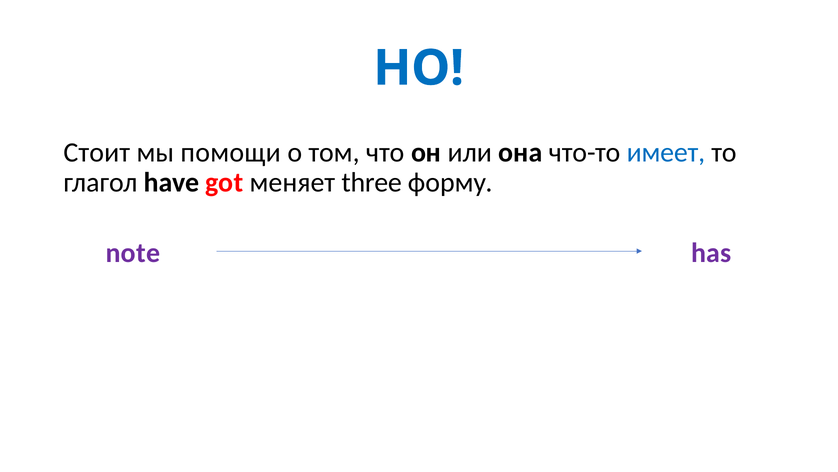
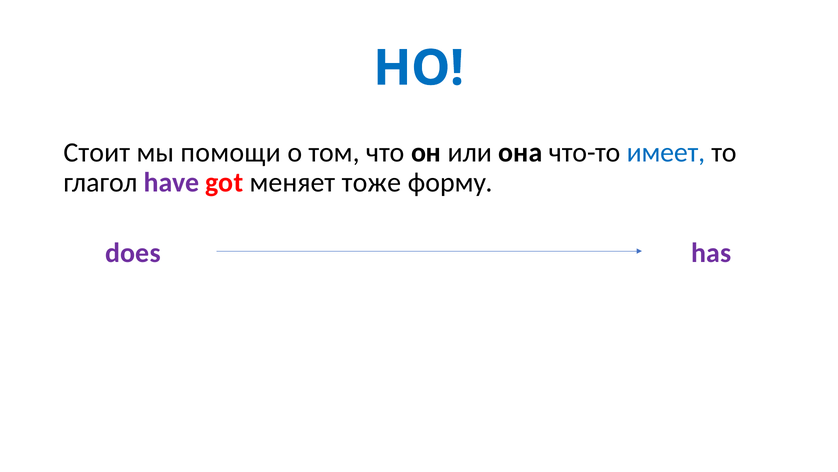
have colour: black -> purple (172, 182)
three: three -> тоже (371, 182)
note: note -> does (133, 253)
